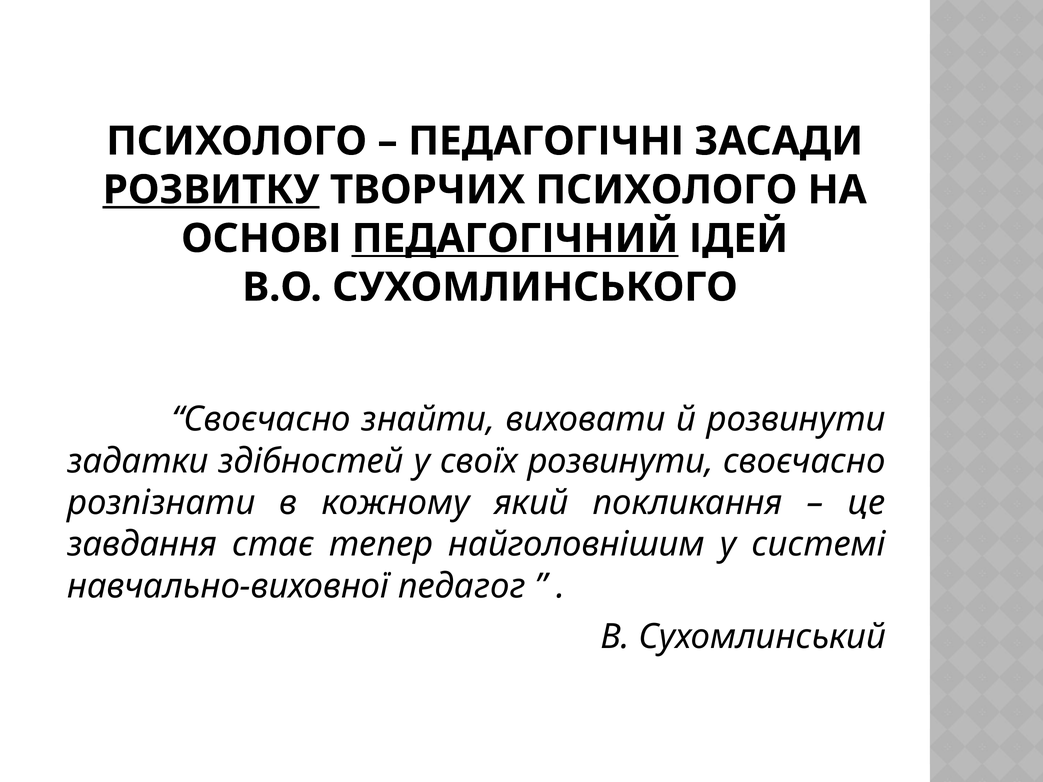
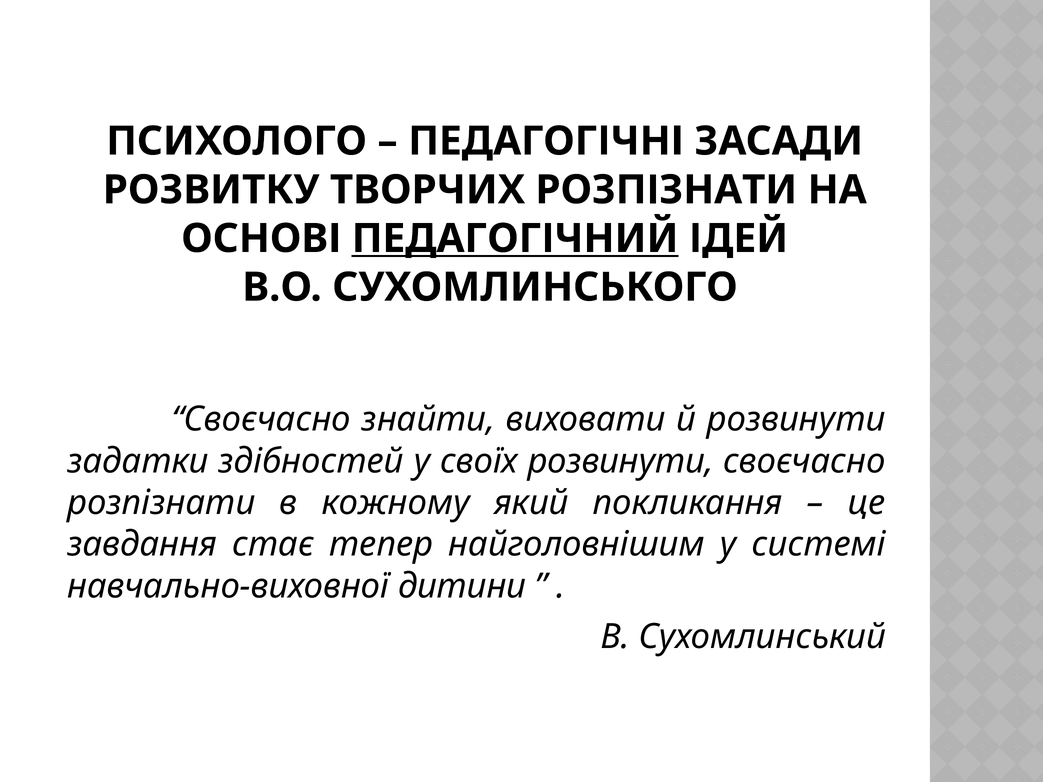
РОЗВИТКУ underline: present -> none (211, 190)
ТВОРЧИХ ПСИХОЛОГО: ПСИХОЛОГО -> РОЗПІЗНАТИ (666, 190)
педагог: педагог -> дитини (462, 586)
